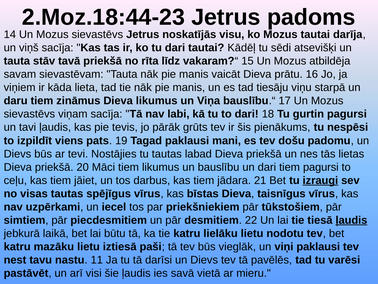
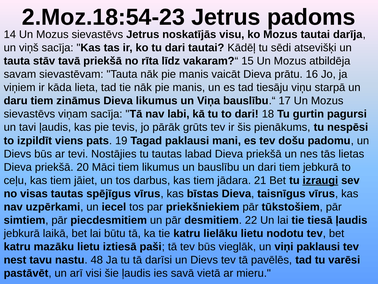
2.Moz.18:44-23: 2.Moz.18:44-23 -> 2.Moz.18:54-23 (103, 17)
tiem pagursi: pagursi -> jebkurā (321, 167)
ļaudis underline: present -> none (351, 220)
11: 11 -> 48 (97, 259)
